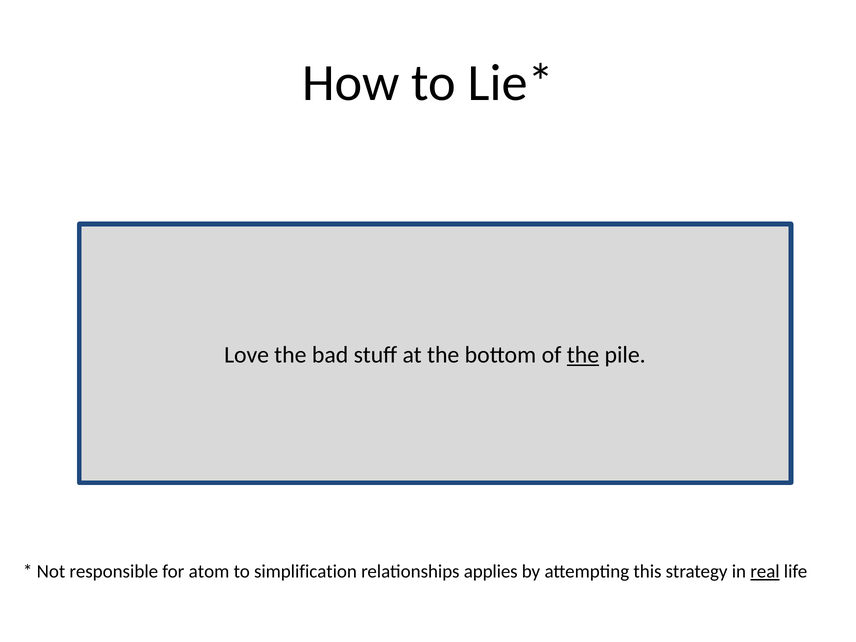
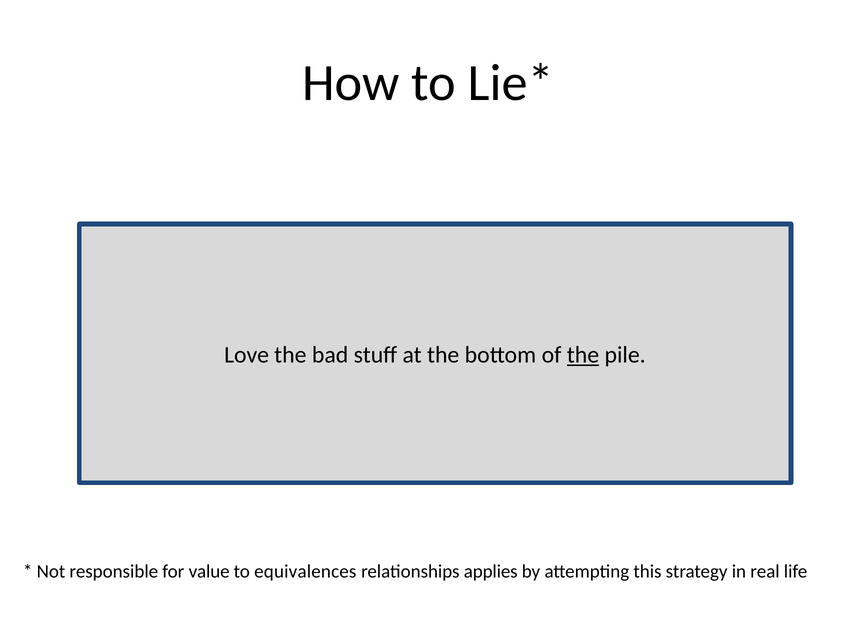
atom: atom -> value (209, 572)
simplification: simplification -> equivalences (305, 572)
real underline: present -> none (765, 572)
